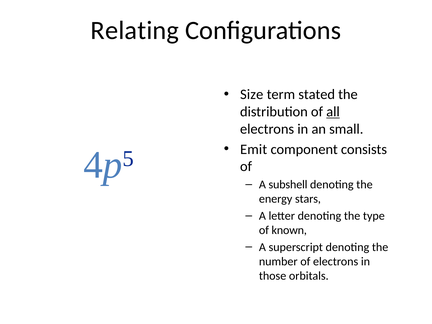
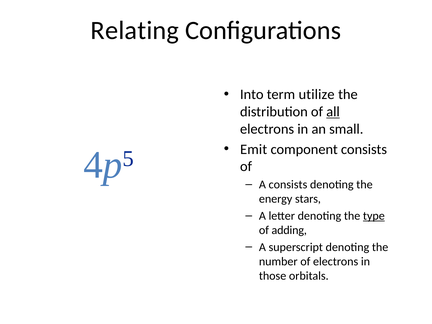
Size: Size -> Into (252, 95)
stated: stated -> utilize (317, 95)
A subshell: subshell -> consists (288, 185)
type underline: none -> present (374, 216)
known: known -> adding (289, 230)
